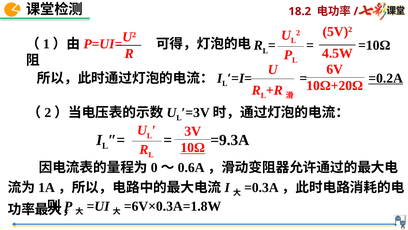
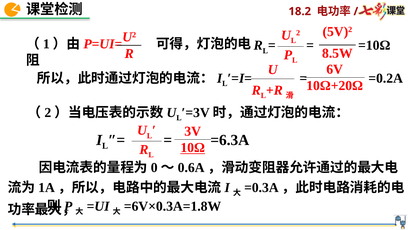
4.5W: 4.5W -> 8.5W (337, 53)
=0.2A underline: present -> none (386, 78)
=9.3A: =9.3A -> =6.3A (230, 140)
